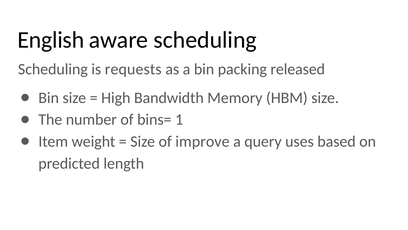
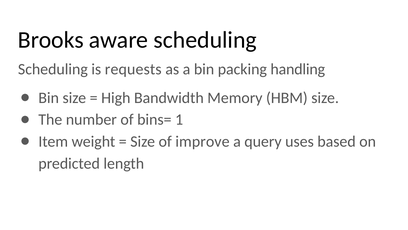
English: English -> Brooks (51, 40)
released: released -> handling (298, 69)
